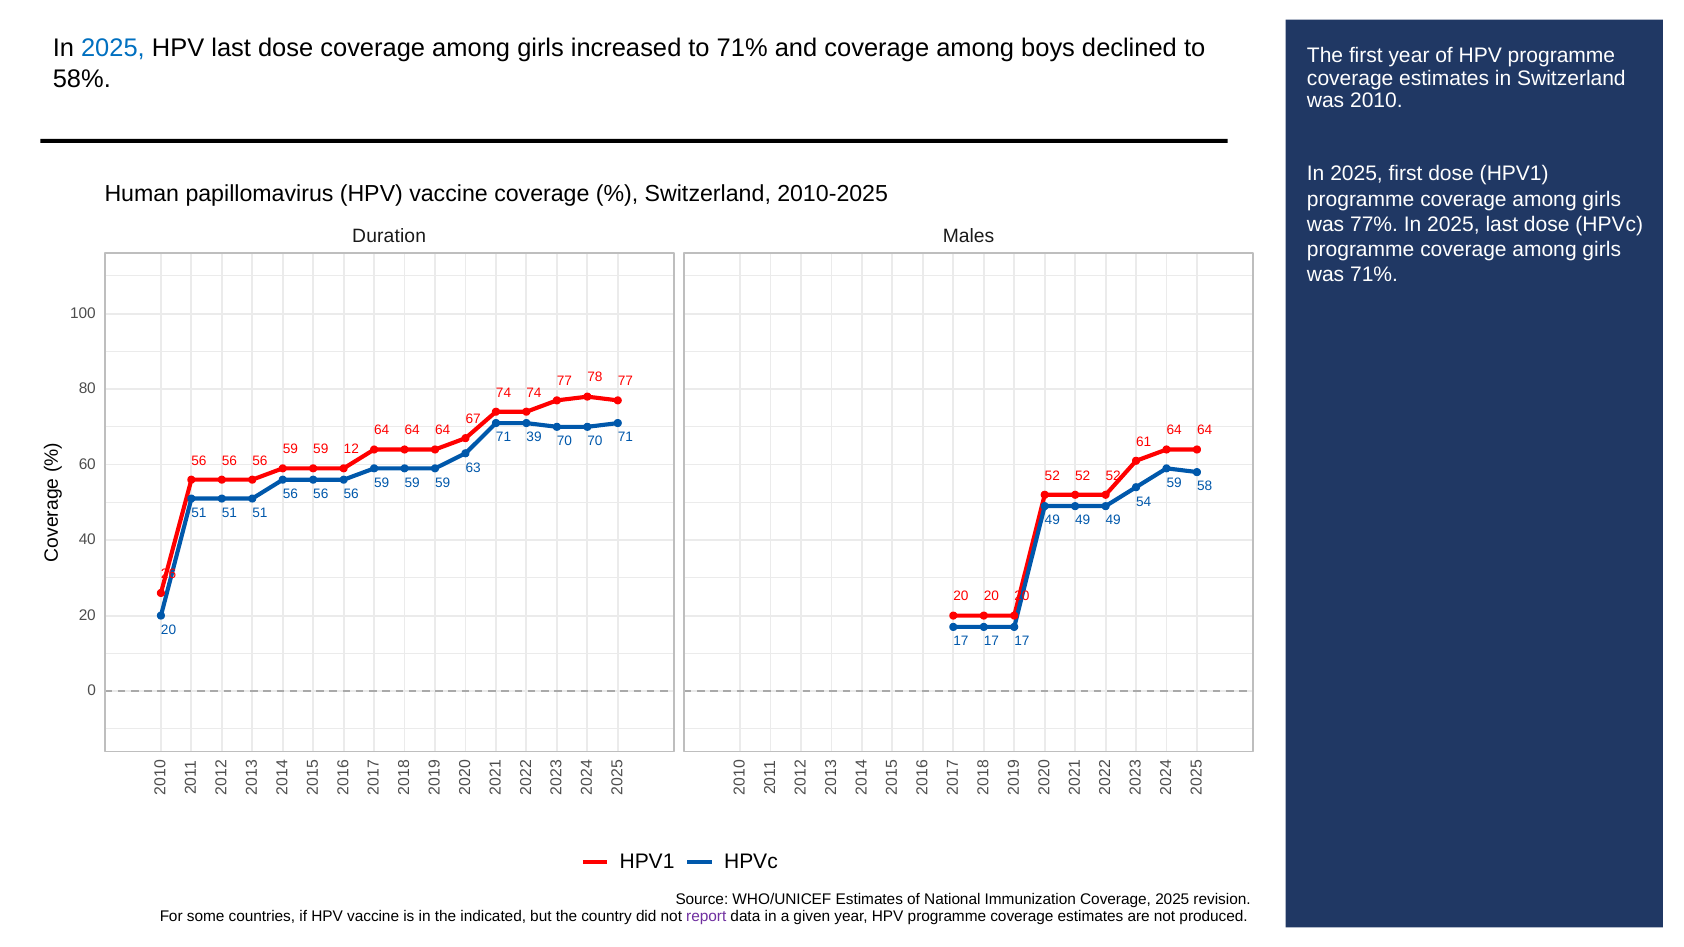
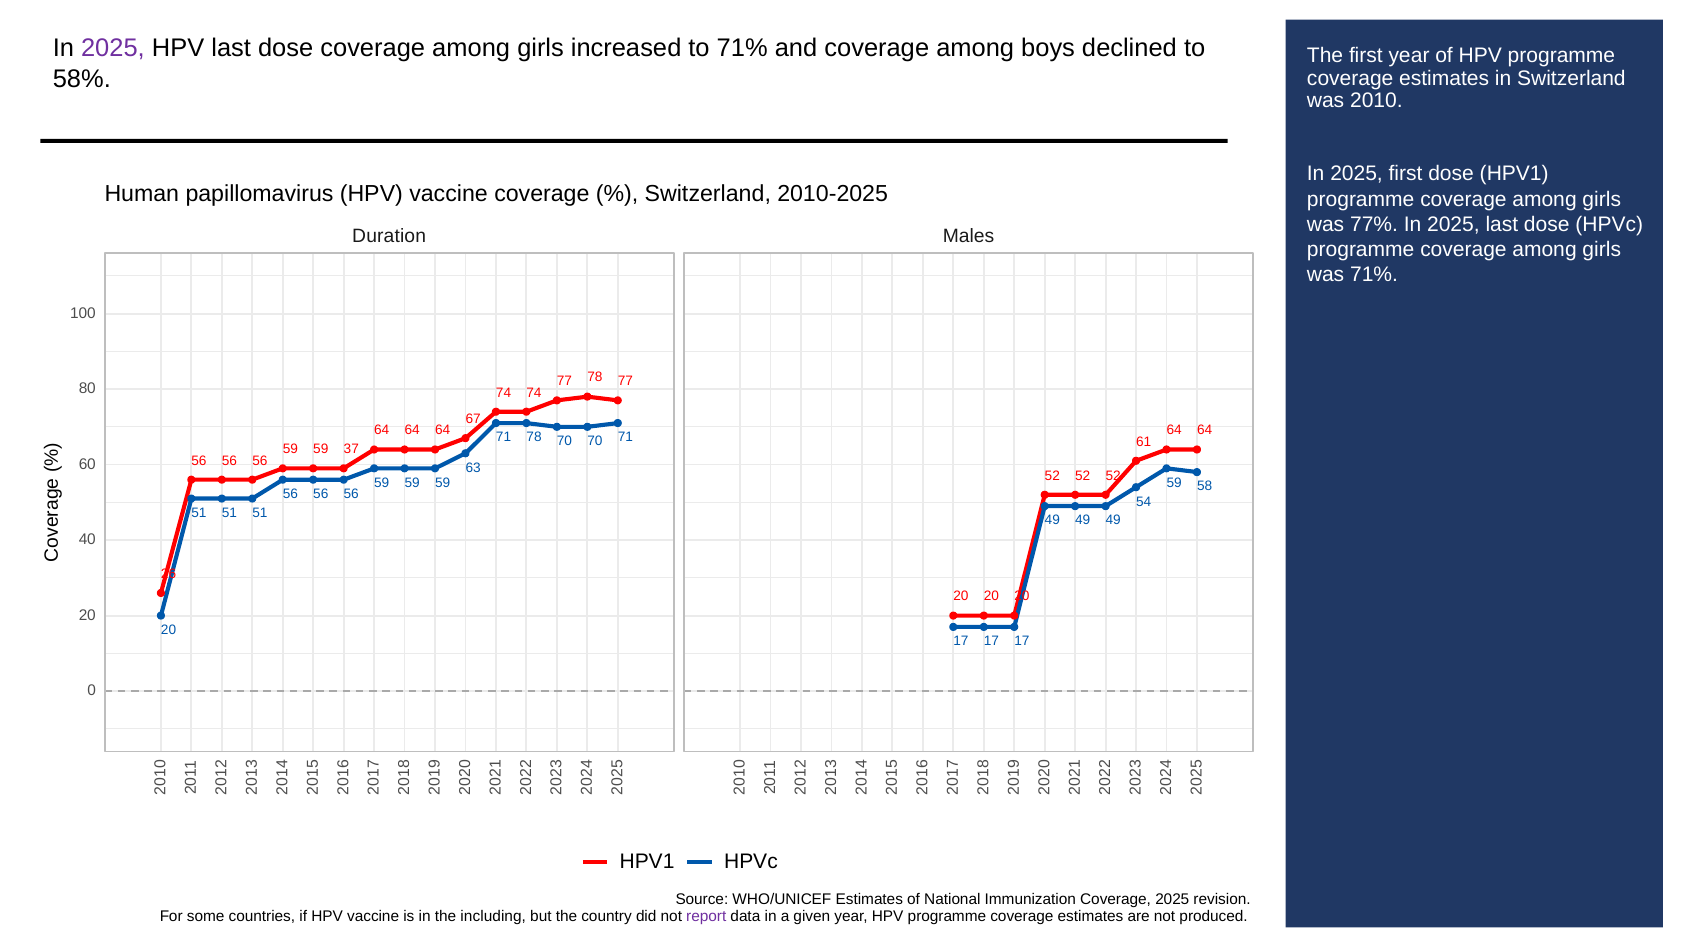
2025 colour: blue -> purple (113, 49)
71 39: 39 -> 78 (534, 437)
12: 12 -> 37 (351, 449)
indicated: indicated -> including (493, 917)
